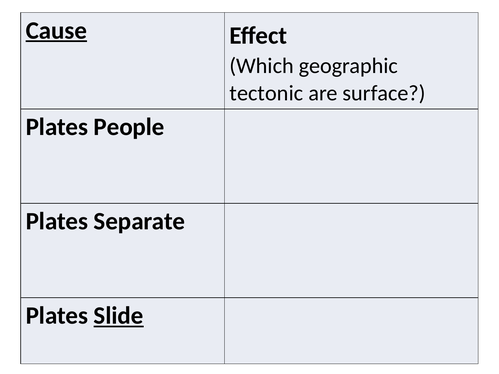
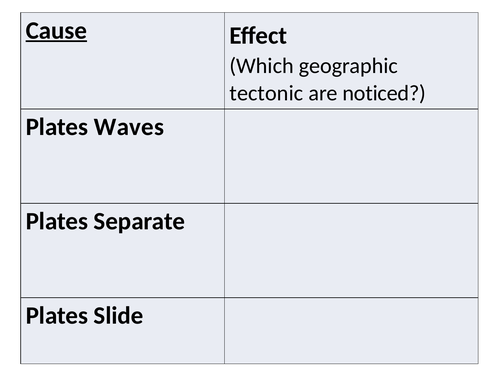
surface: surface -> noticed (384, 93)
People: People -> Waves (129, 127)
Slide underline: present -> none (119, 316)
